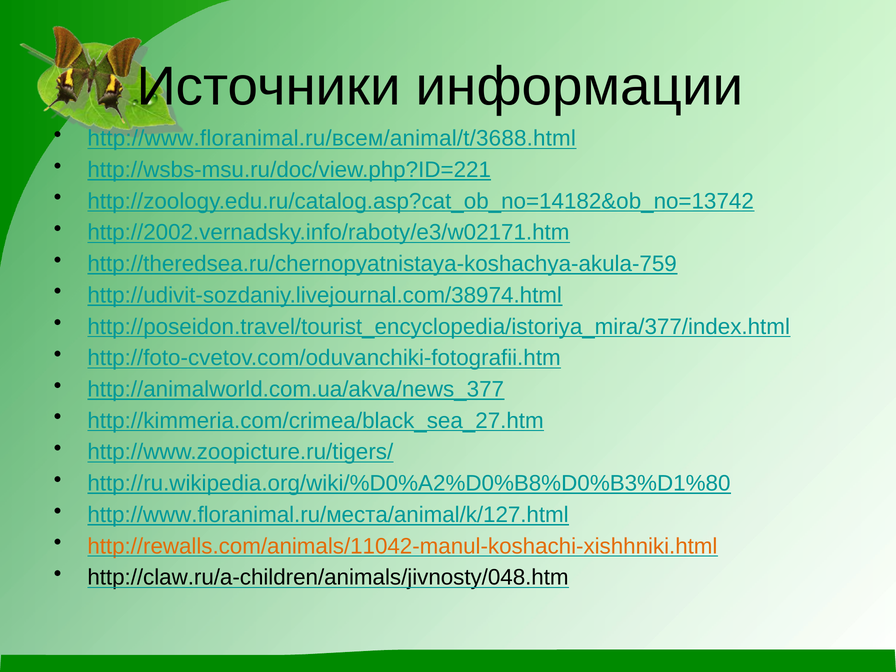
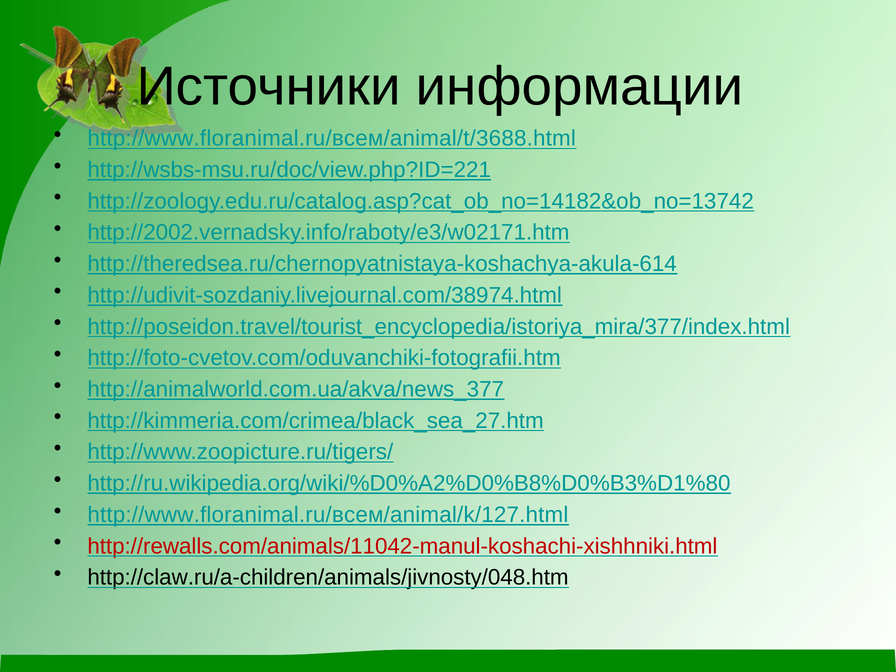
http://theredsea.ru/chernopyatnistaya-koshachya-akula-759: http://theredsea.ru/chernopyatnistaya-koshachya-akula-759 -> http://theredsea.ru/chernopyatnistaya-koshachya-akula-614 (382, 264)
http://www.floranimal.ru/места/animal/k/127.html: http://www.floranimal.ru/места/animal/k/127.html -> http://www.floranimal.ru/всем/animal/k/127.html (328, 515)
http://rewalls.com/animals/11042-manul-koshachi-xishhniki.html colour: orange -> red (402, 546)
